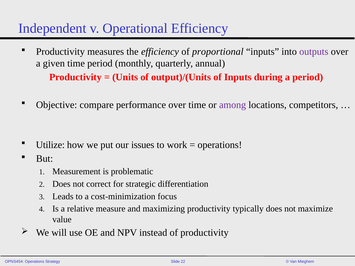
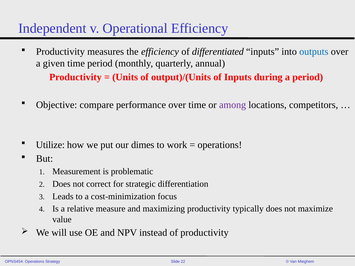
proportional: proportional -> differentiated (218, 52)
outputs colour: purple -> blue (314, 52)
issues: issues -> dimes (143, 145)
